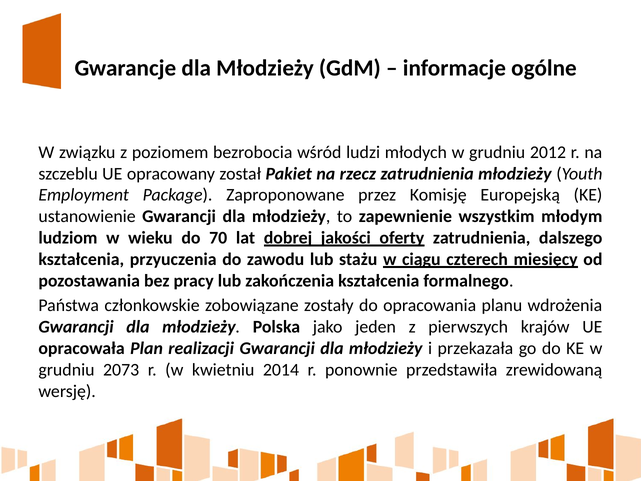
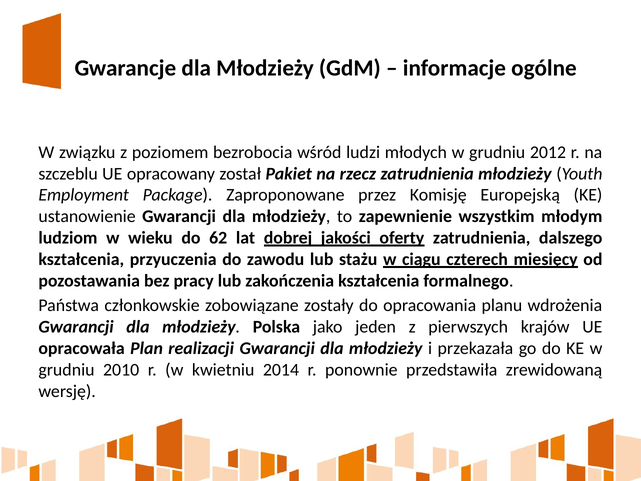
70: 70 -> 62 (218, 238)
2073: 2073 -> 2010 (121, 370)
